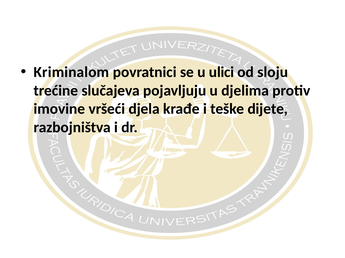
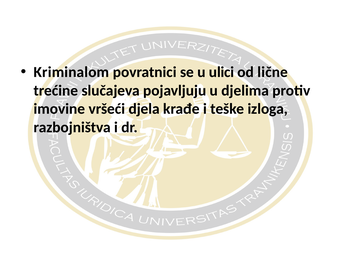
sloju: sloju -> lične (273, 72)
dijete: dijete -> izloga (268, 109)
